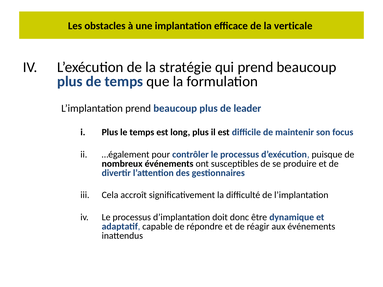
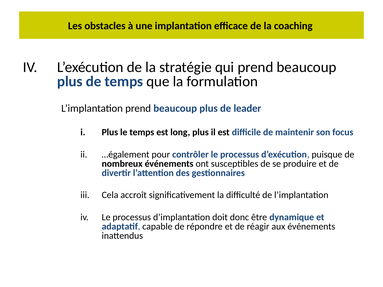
verticale: verticale -> coaching (293, 26)
